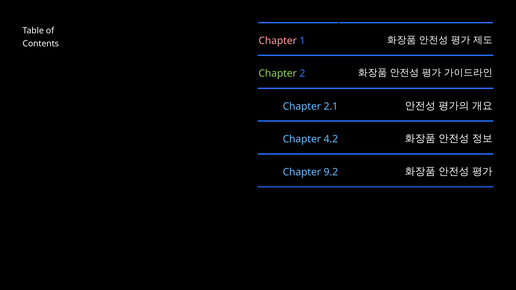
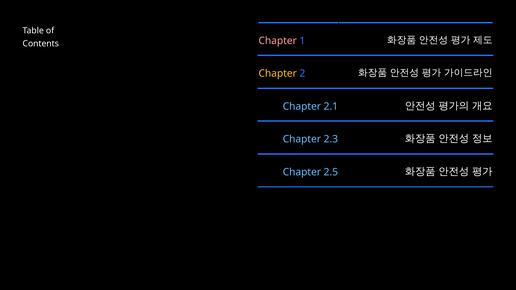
Chapter colour: light green -> yellow (278, 74)
4.2: 4.2 -> 2.3 (331, 139)
9.2: 9.2 -> 2.5 (331, 172)
